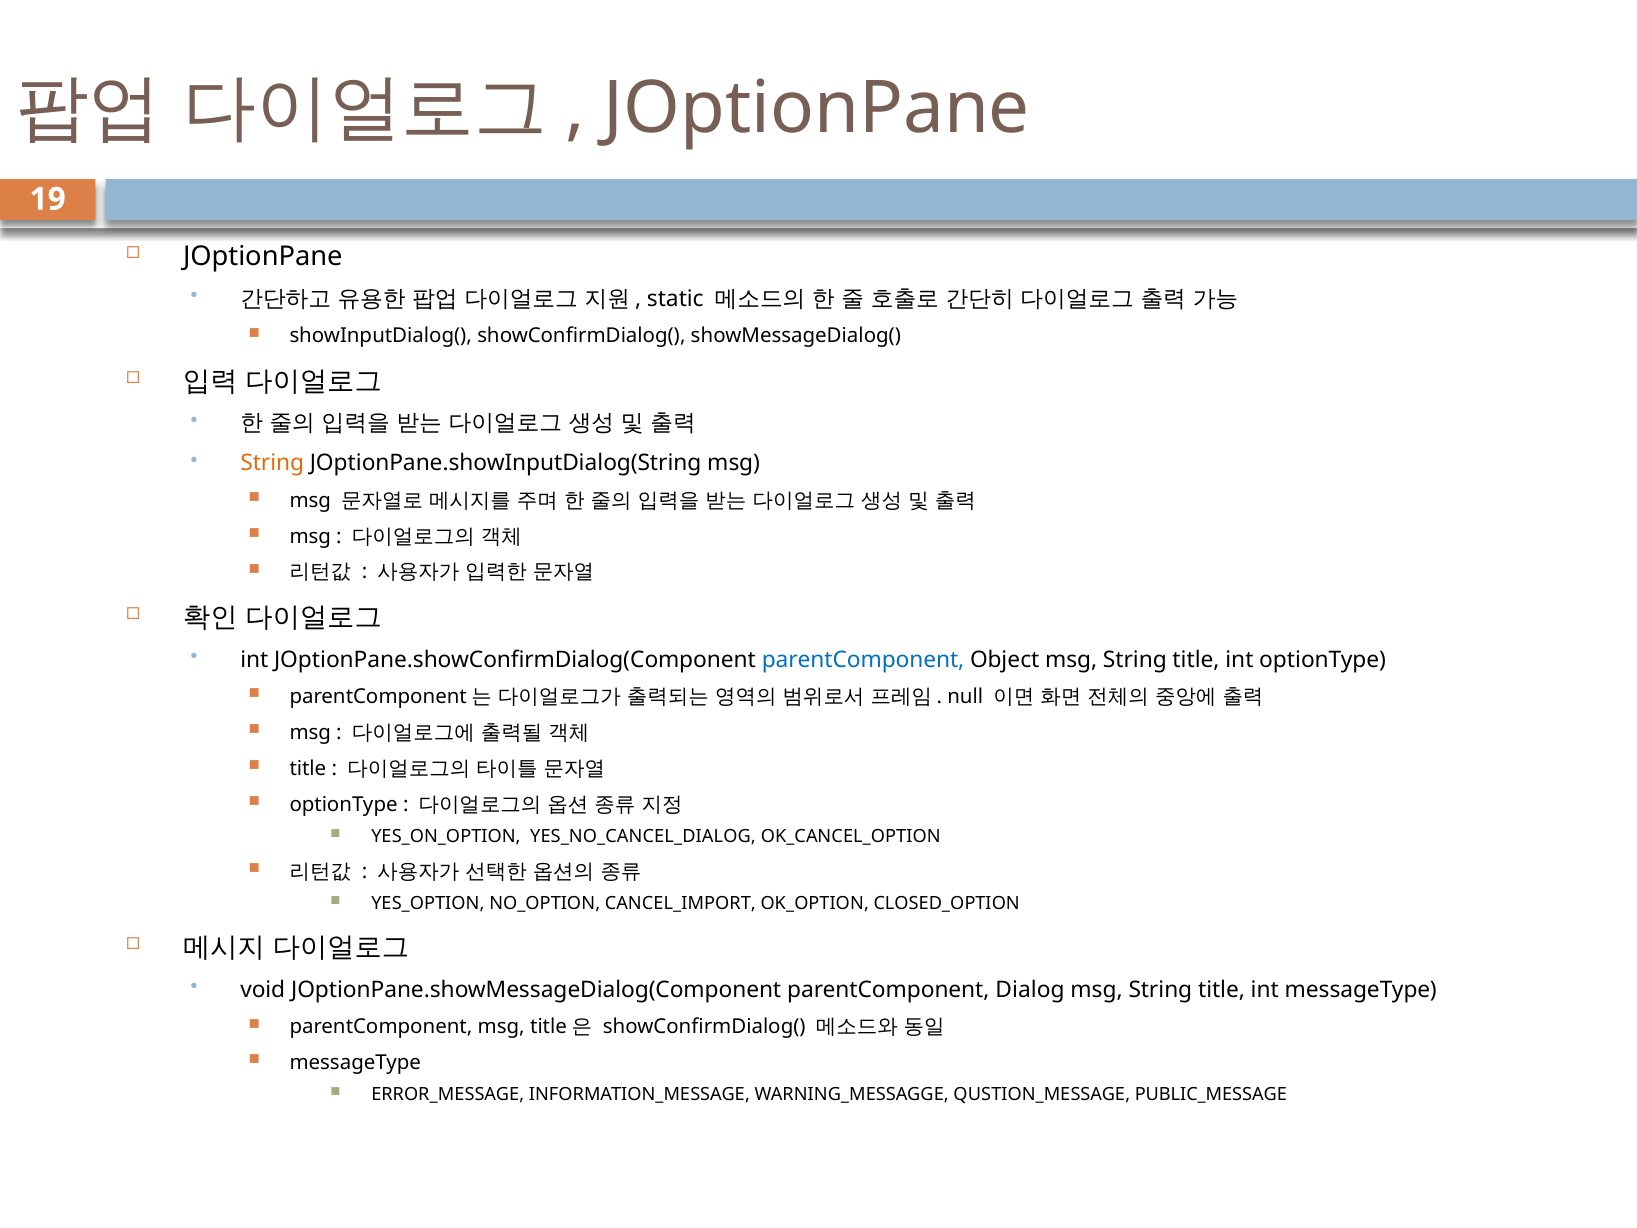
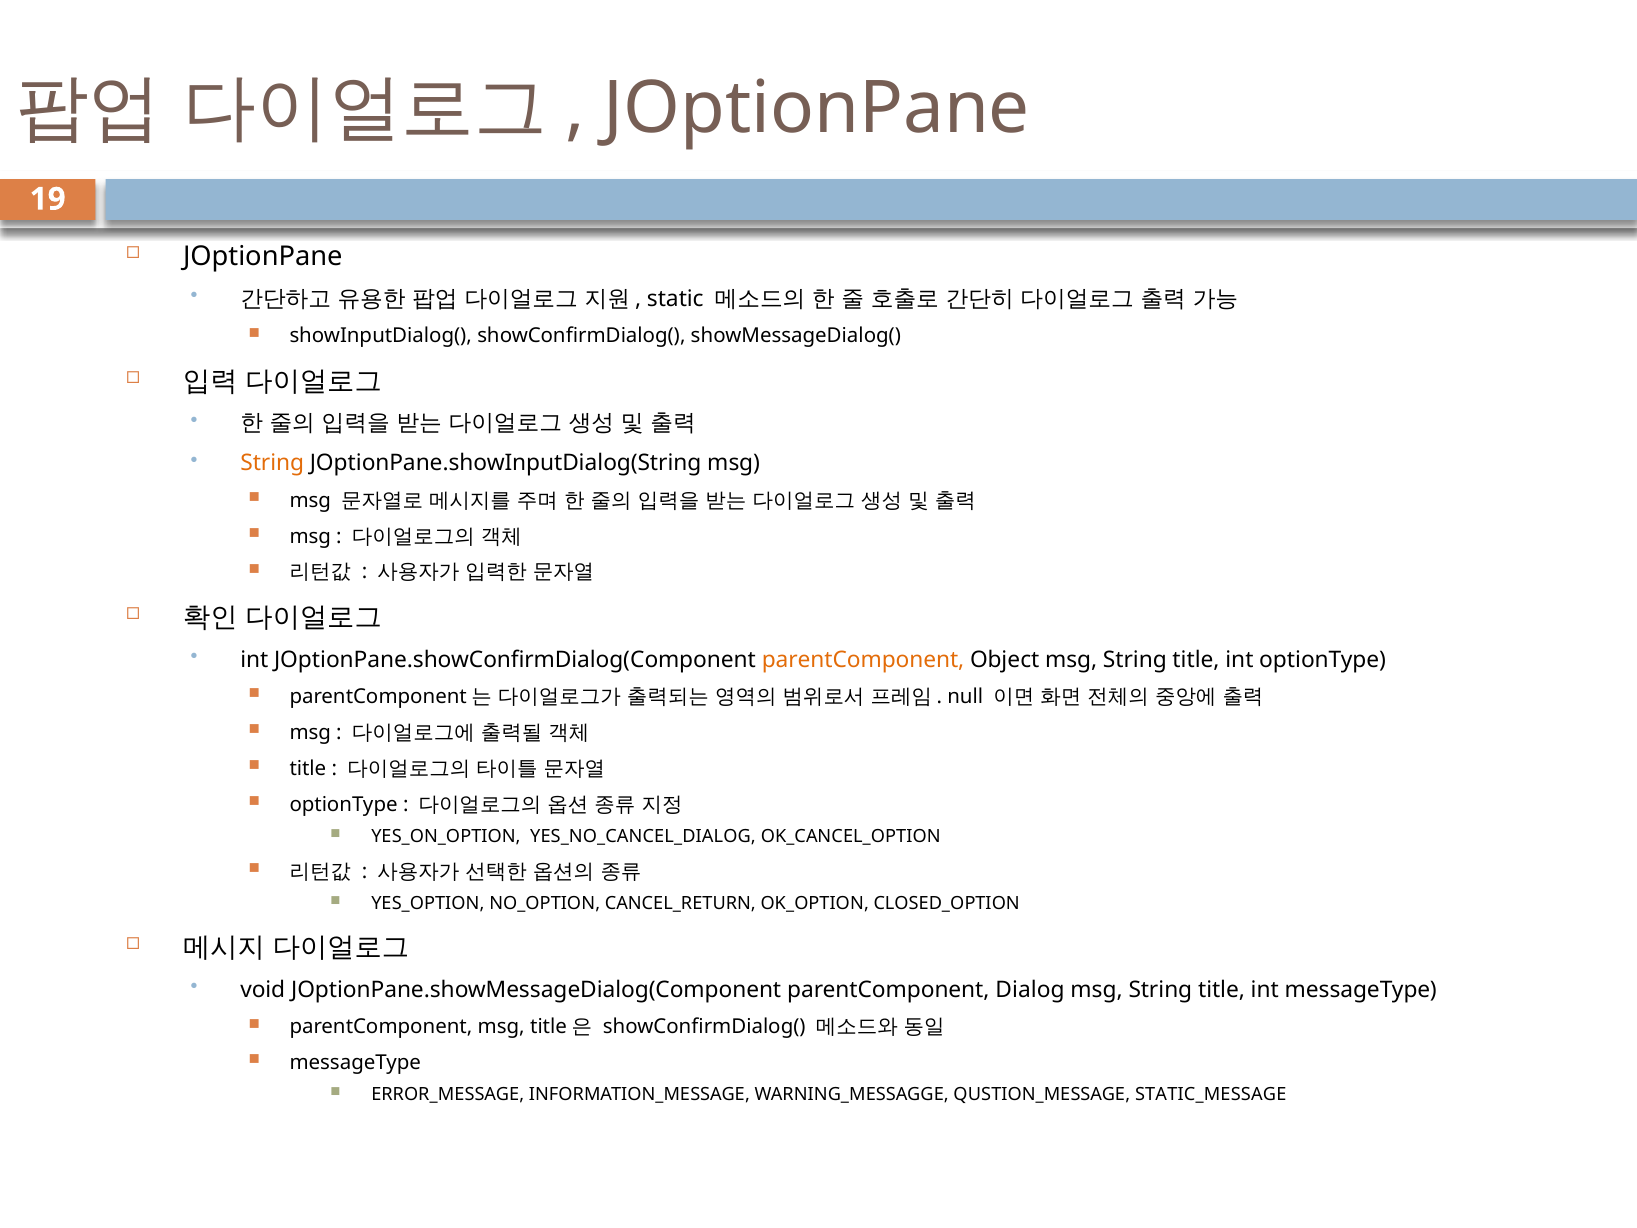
parentComponent colour: blue -> orange (863, 659)
CANCEL_IMPORT: CANCEL_IMPORT -> CANCEL_RETURN (680, 903)
PUBLIC_MESSAGE: PUBLIC_MESSAGE -> STATIC_MESSAGE (1211, 1095)
